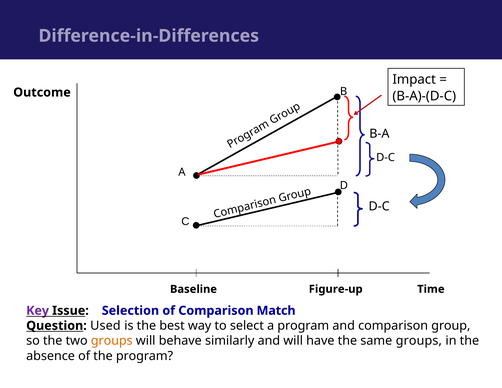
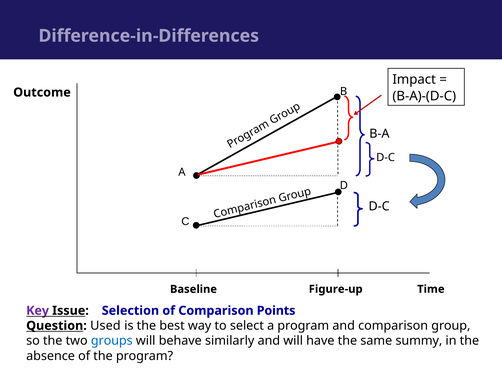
Match: Match -> Points (276, 311)
groups colour: orange -> blue (112, 341)
same groups: groups -> summy (419, 341)
